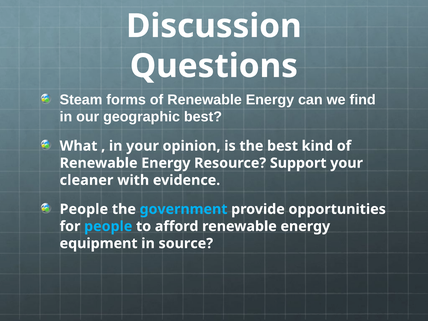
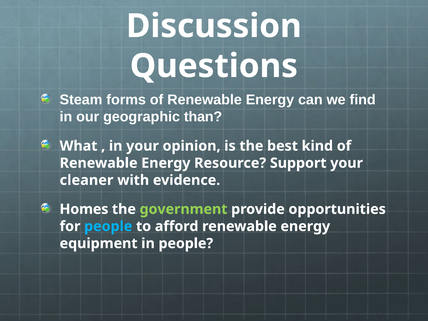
geographic best: best -> than (203, 117)
People: People -> Homes (84, 209)
government colour: light blue -> light green (184, 209)
in source: source -> people (186, 243)
